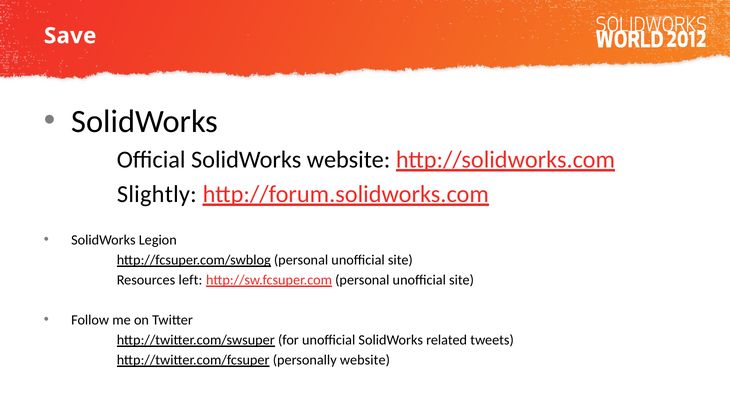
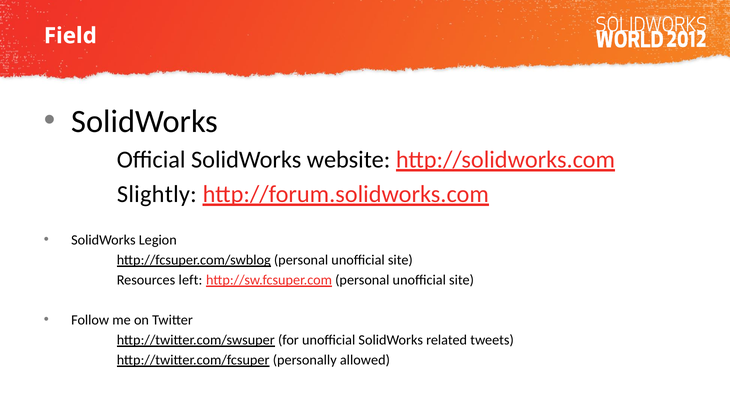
Save: Save -> Field (70, 36)
personally website: website -> allowed (365, 360)
